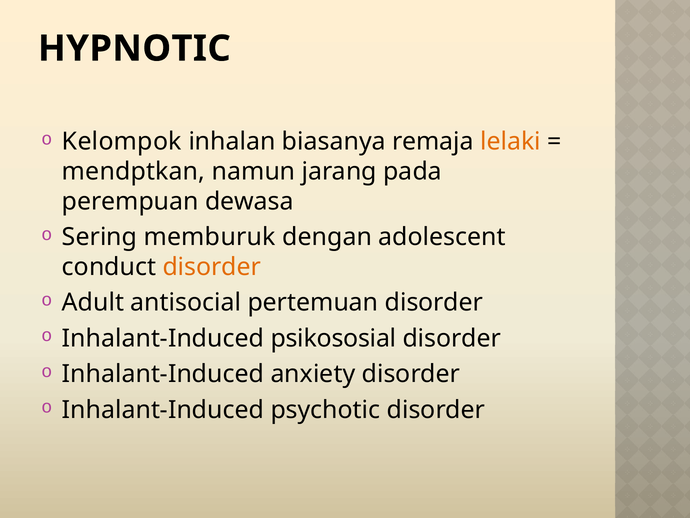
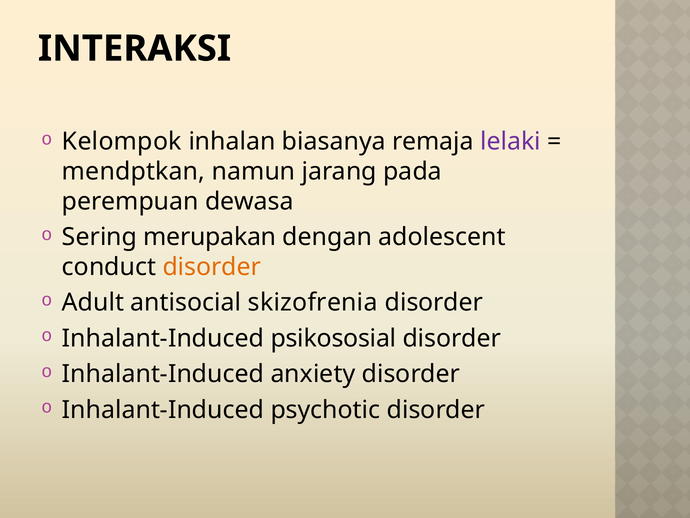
HYPNOTIC: HYPNOTIC -> INTERAKSI (135, 49)
lelaki colour: orange -> purple (511, 142)
memburuk: memburuk -> merupakan (210, 237)
pertemuan: pertemuan -> skizofrenia (313, 302)
